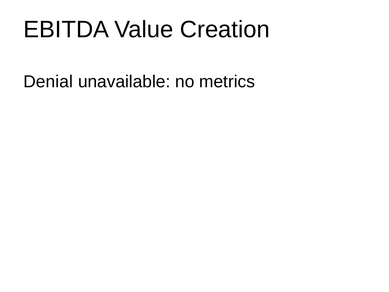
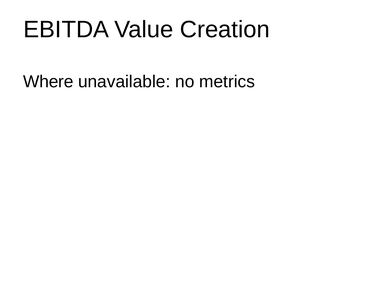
Denial: Denial -> Where (48, 82)
